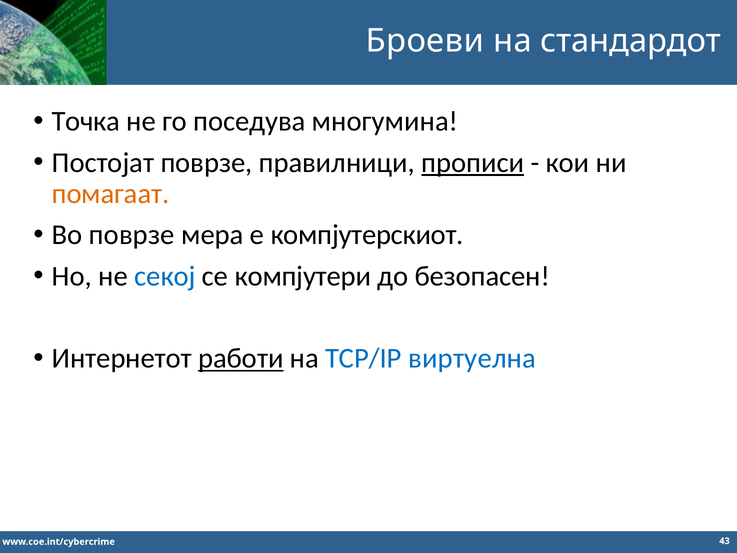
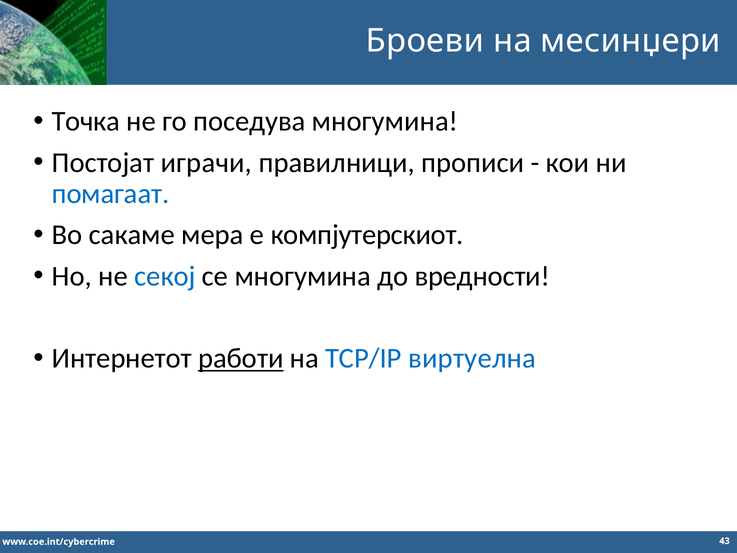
стандардот: стандардот -> месинџери (630, 41)
Постојат поврзе: поврзе -> играчи (206, 163)
прописи underline: present -> none (473, 163)
помагаат colour: orange -> blue (111, 194)
Во поврзе: поврзе -> сакаме (132, 235)
се компјутери: компјутери -> многумина (303, 276)
безопасен: безопасен -> вредности (482, 276)
